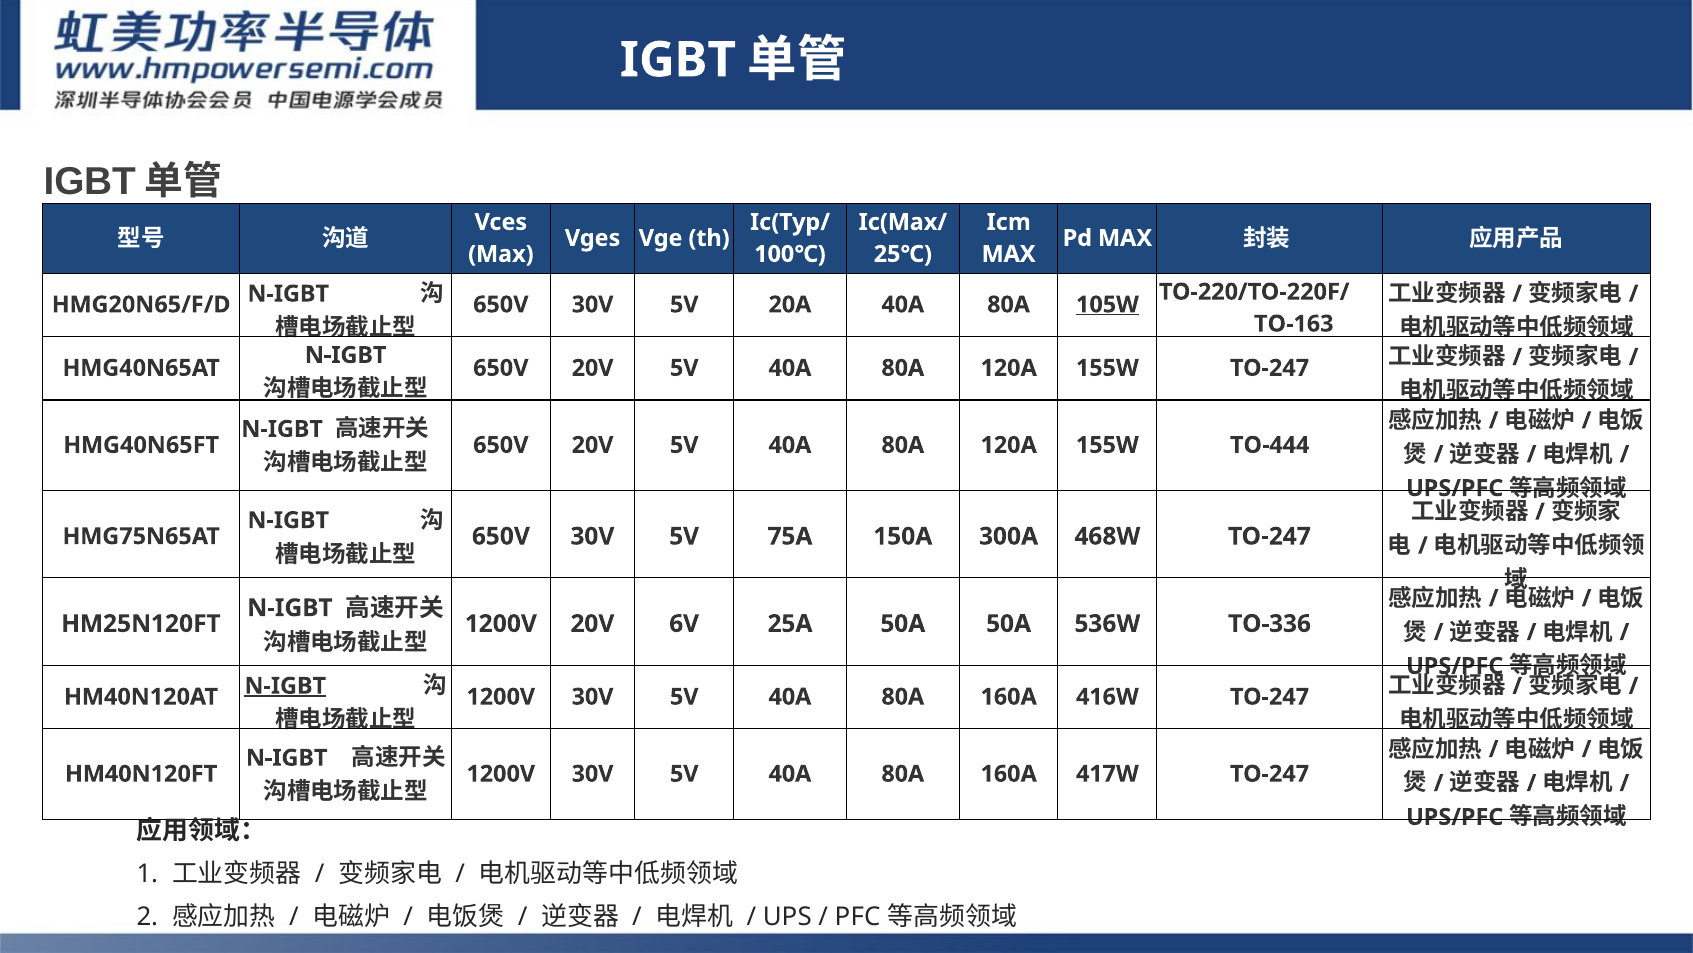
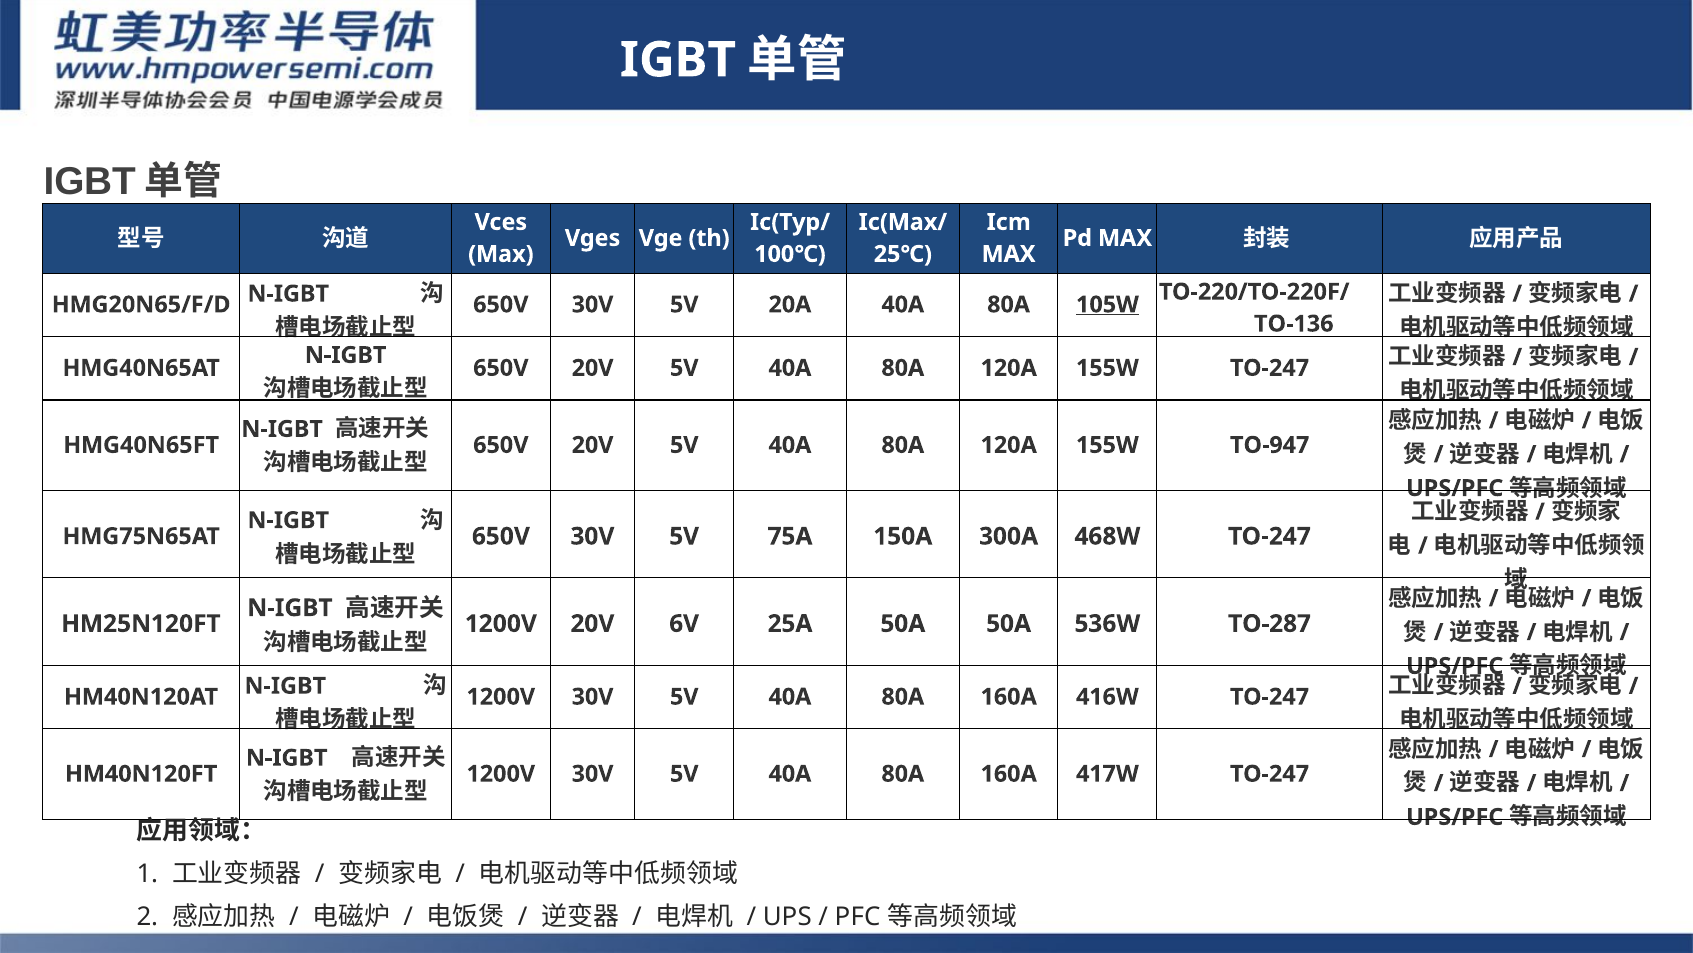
TO-163: TO-163 -> TO-136 (1294, 324)
TO-444: TO-444 -> TO-947 (1270, 445)
TO-336: TO-336 -> TO-287 (1270, 623)
N-IGBT underline: present -> none (285, 685)
